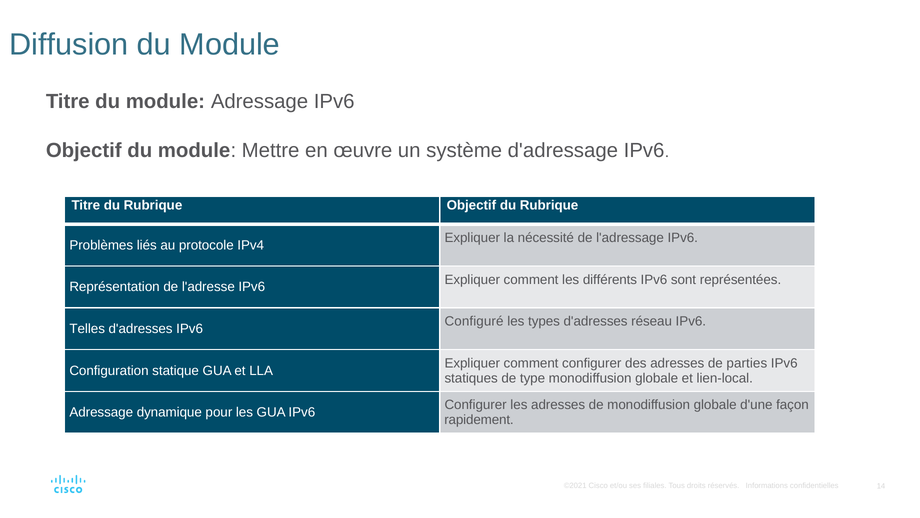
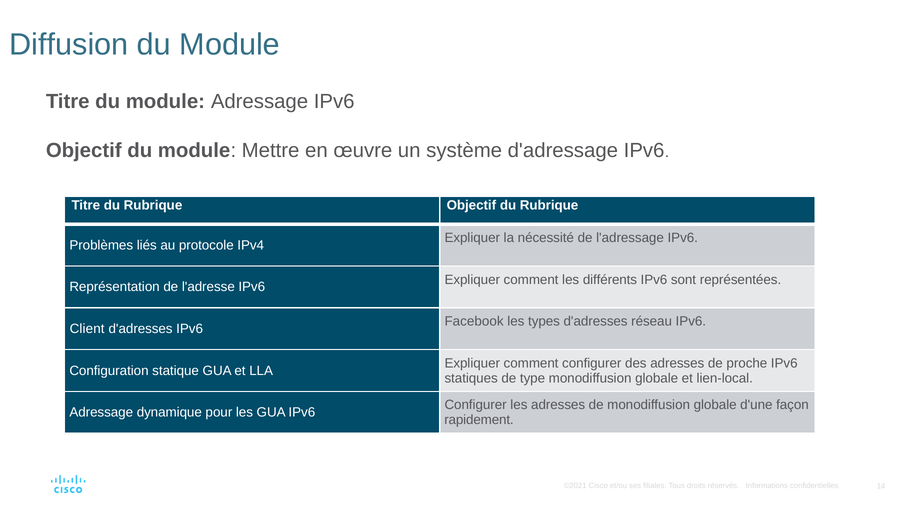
Configuré: Configuré -> Facebook (474, 321)
Telles: Telles -> Client (87, 329)
parties: parties -> proche (747, 363)
